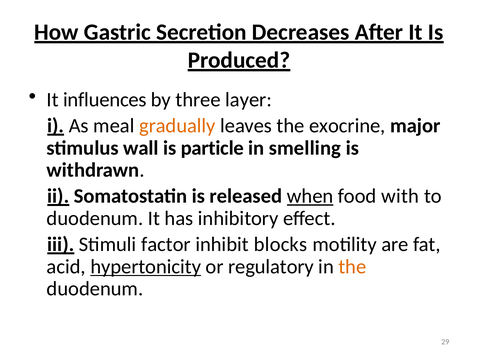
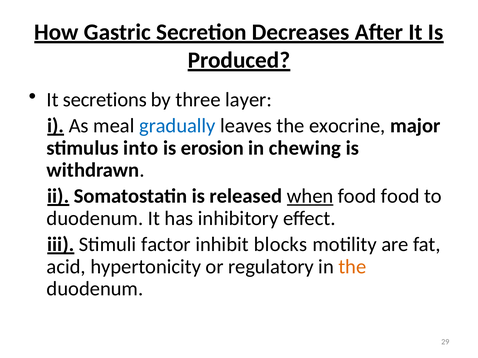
influences: influences -> secretions (105, 100)
gradually colour: orange -> blue (177, 126)
wall: wall -> into (141, 148)
particle: particle -> erosion (212, 148)
smelling: smelling -> chewing (305, 148)
food with: with -> food (400, 196)
hypertonicity underline: present -> none (146, 267)
